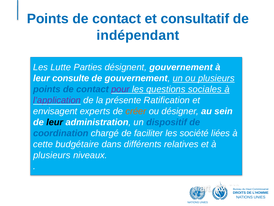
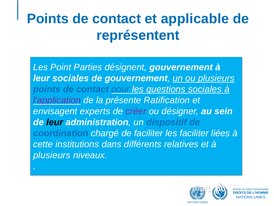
consultatif: consultatif -> applicable (195, 19)
indépendant: indépendant -> représentent (138, 35)
Lutte: Lutte -> Point (61, 67)
leur consulte: consulte -> sociales (71, 78)
pour colour: purple -> blue (120, 89)
créer colour: orange -> purple (136, 111)
les société: société -> faciliter (194, 133)
budgétaire: budgétaire -> institutions (77, 144)
32: 32 -> 36 (220, 188)
